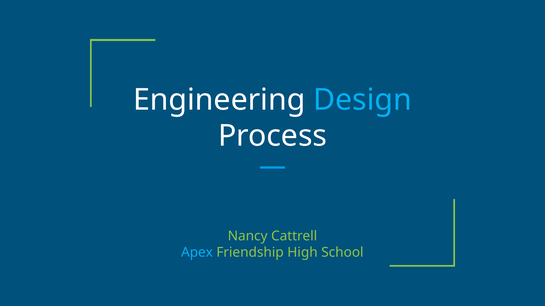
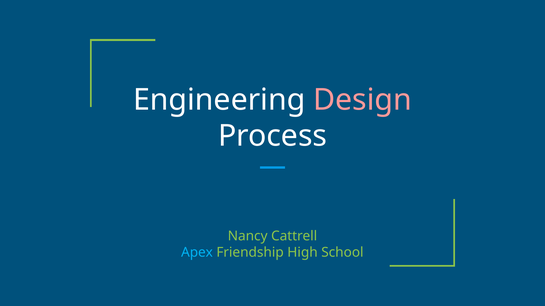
Design colour: light blue -> pink (363, 100)
